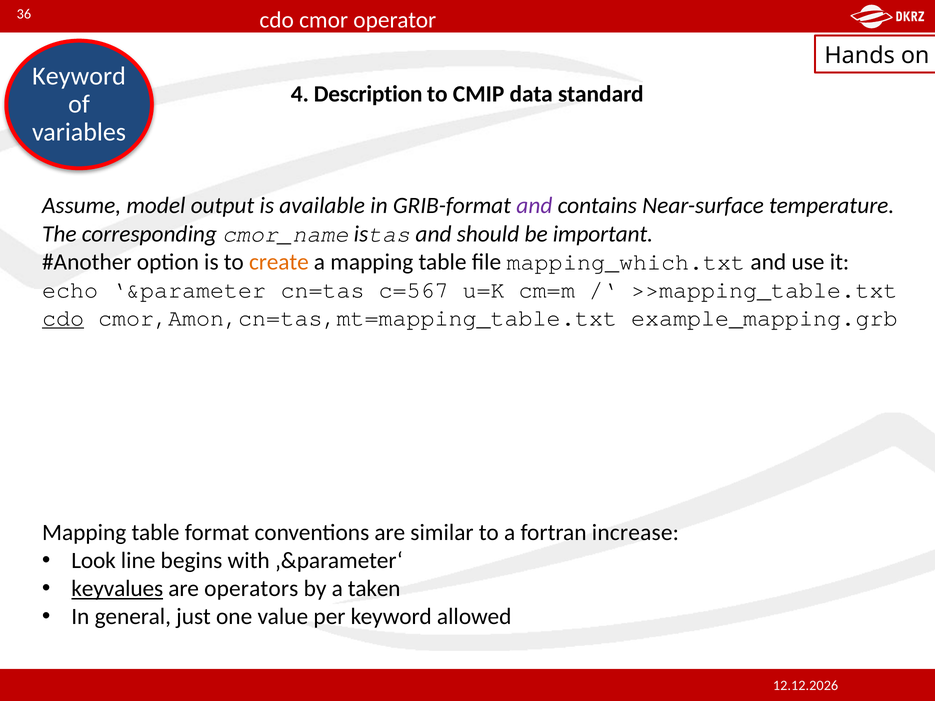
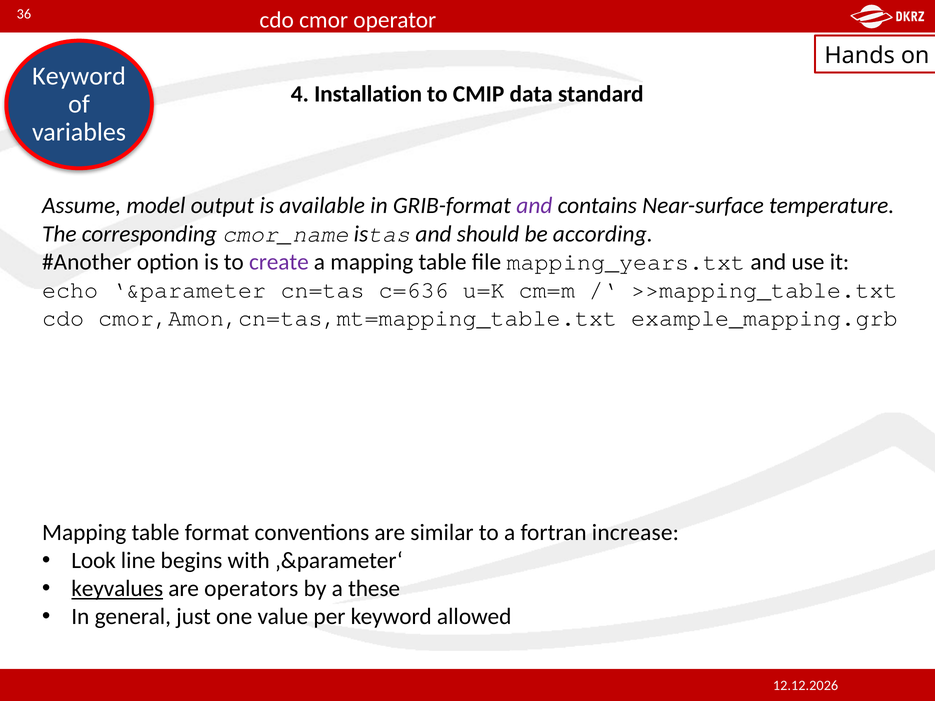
Description: Description -> Installation (368, 94)
important: important -> according (603, 234)
create colour: orange -> purple (279, 262)
mapping_which.txt: mapping_which.txt -> mapping_years.txt (626, 262)
c=567: c=567 -> c=636 (414, 290)
cdo underline: present -> none (63, 318)
taken: taken -> these (374, 589)
